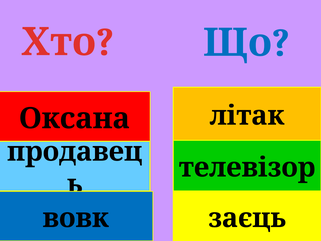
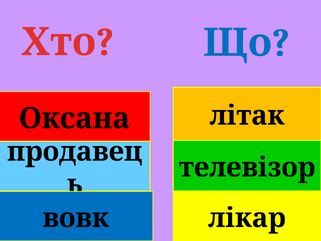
заєць: заєць -> лікар (247, 218)
